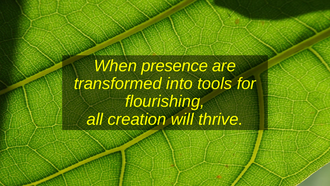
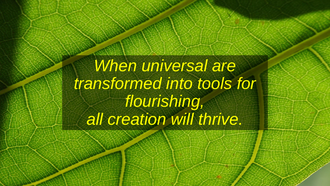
presence: presence -> universal (175, 66)
